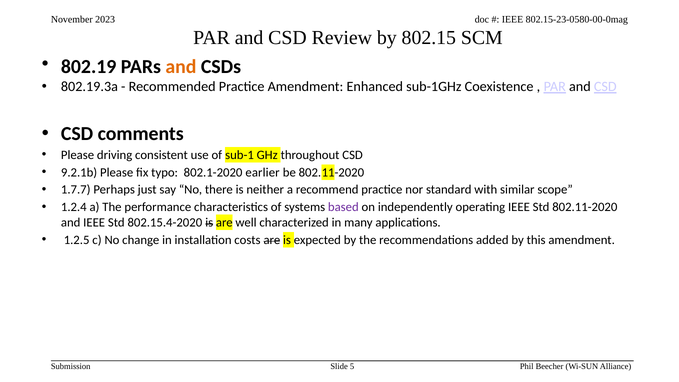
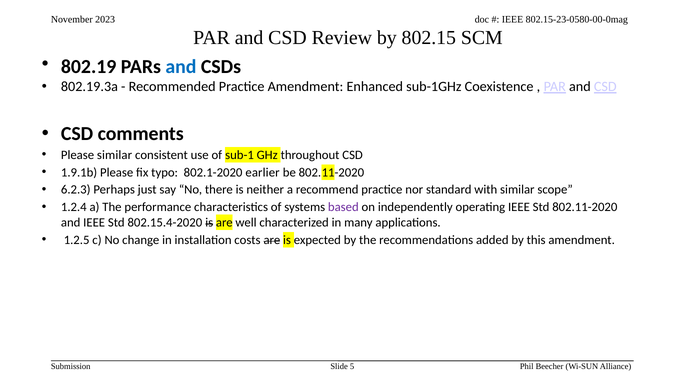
and colour: orange -> blue (181, 67)
Please driving: driving -> similar (115, 155)
9.2.1b: 9.2.1b -> 1.9.1b (79, 172)
1.7.7: 1.7.7 -> 6.2.3 (76, 190)
